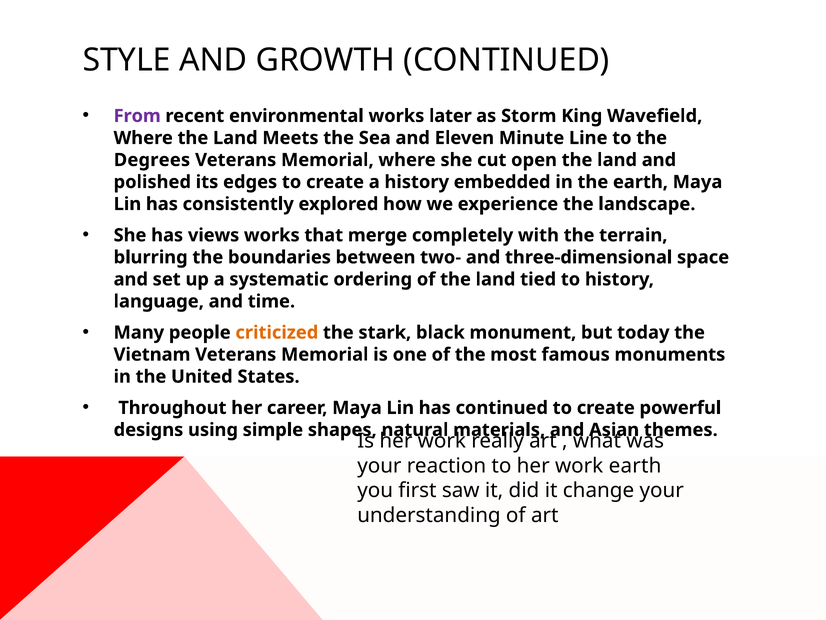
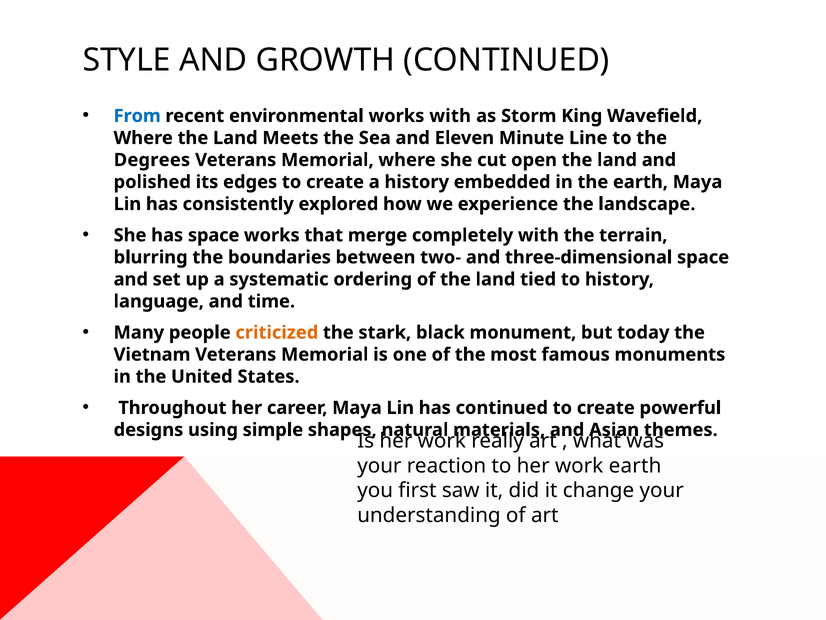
From colour: purple -> blue (137, 116)
works later: later -> with (450, 116)
has views: views -> space (214, 235)
